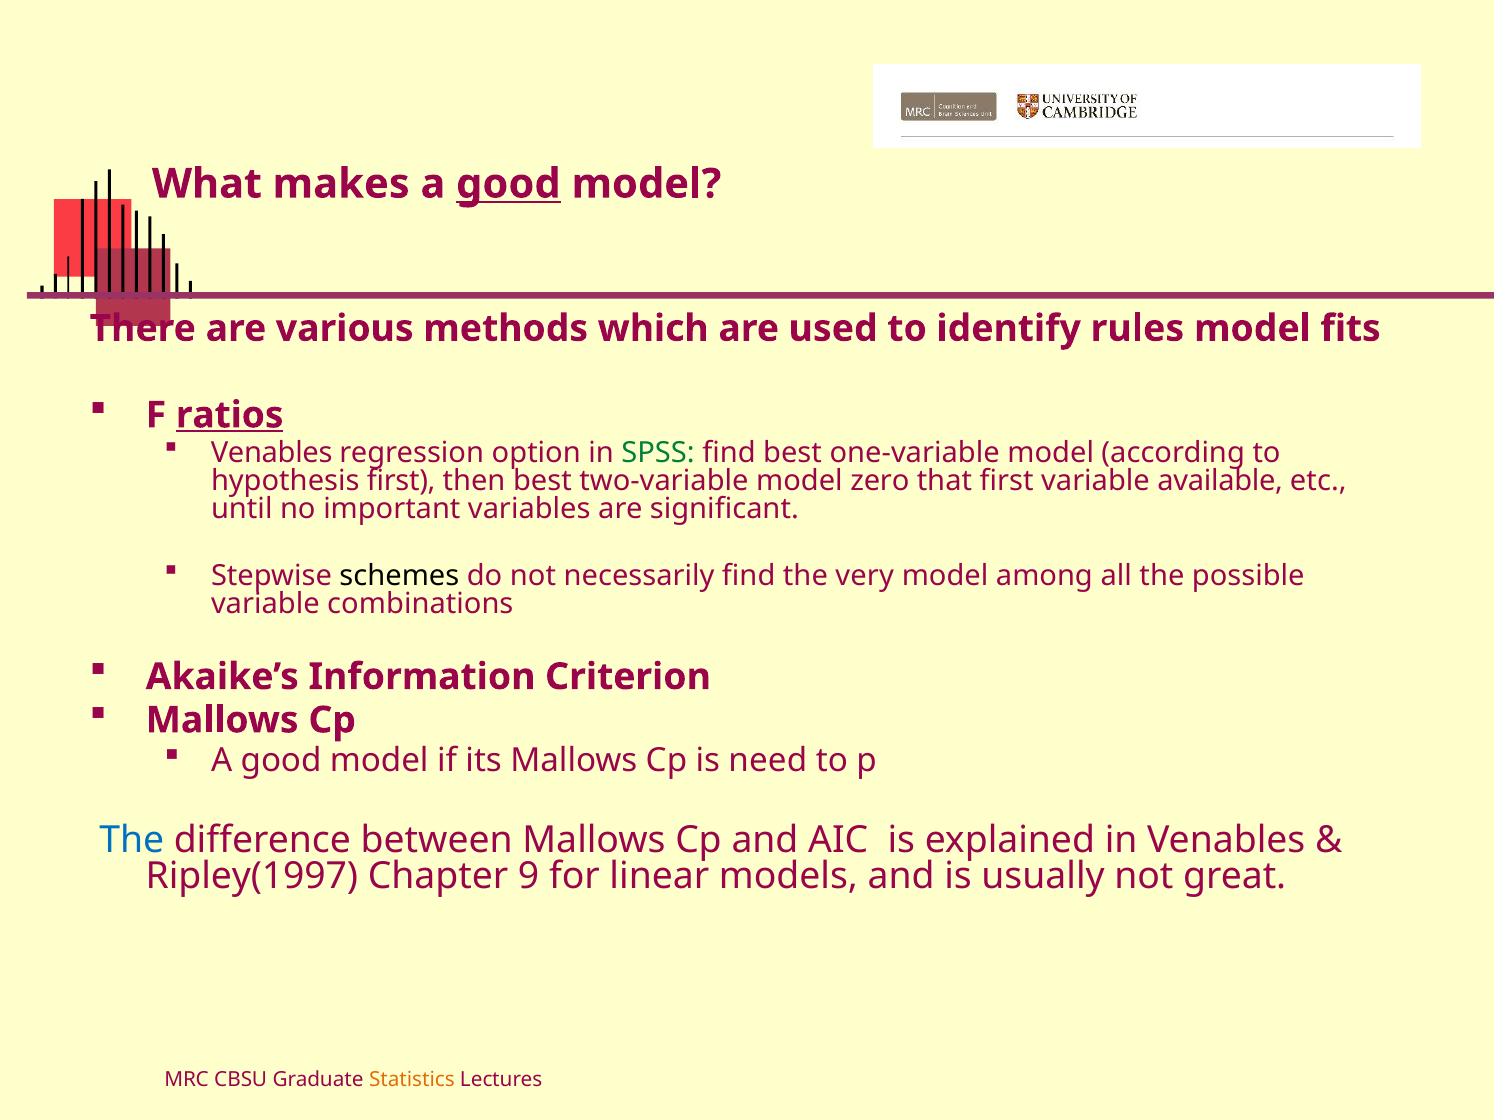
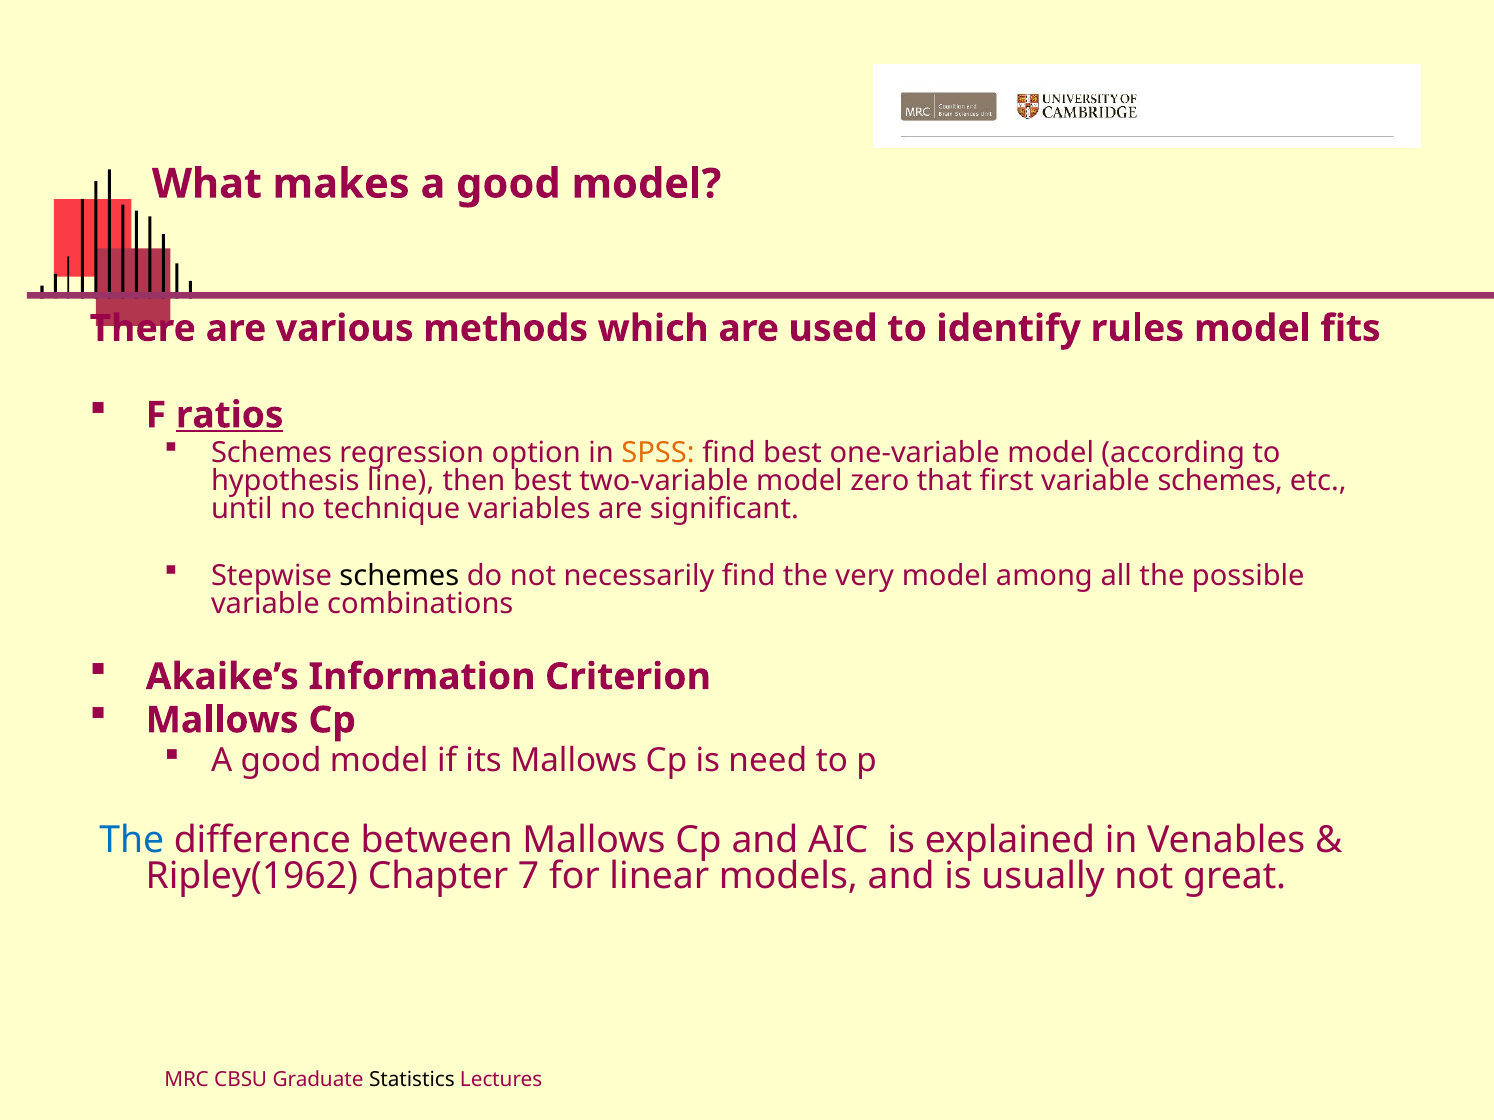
good underline: present -> none (508, 184)
Venables: Venables -> Schemes (272, 453)
SPSS colour: green -> orange (658, 453)
hypothesis first: first -> line (401, 481)
variable available: available -> schemes (1220, 481)
important: important -> technique (392, 509)
Ripley(1997: Ripley(1997 -> Ripley(1962 (252, 877)
9: 9 -> 7 (529, 877)
Statistics colour: orange -> black (412, 1080)
